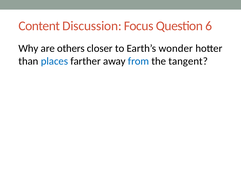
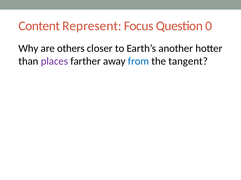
Discussion: Discussion -> Represent (92, 26)
6: 6 -> 0 (209, 26)
wonder: wonder -> another (176, 49)
places colour: blue -> purple (54, 61)
